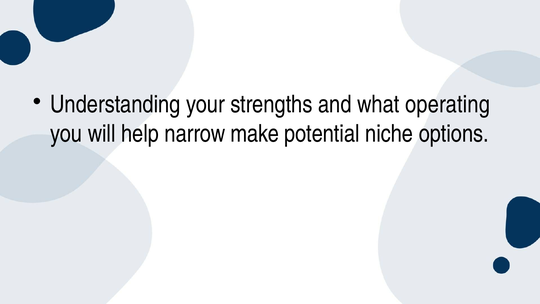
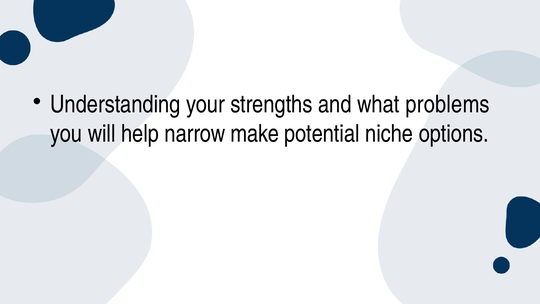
operating: operating -> problems (448, 104)
